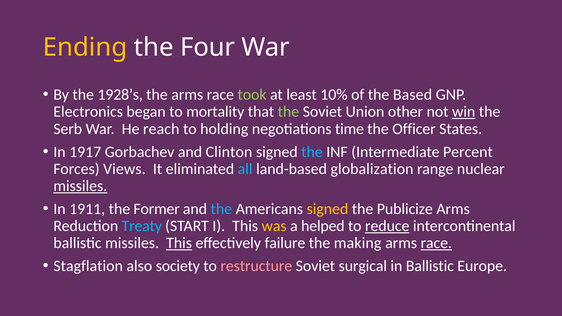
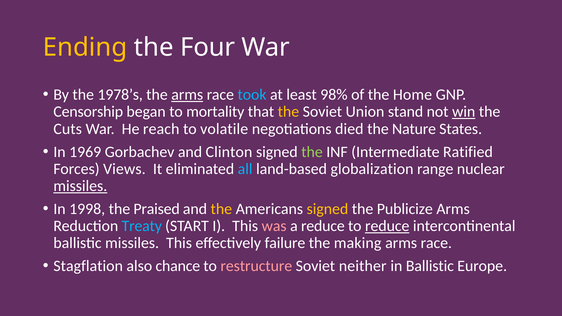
1928’s: 1928’s -> 1978’s (120, 95)
arms underline: none -> present (187, 95)
took colour: light green -> light blue (252, 95)
10%: 10% -> 98% (334, 95)
Based: Based -> Home (412, 95)
Electronics: Electronics -> Censorship (88, 112)
the colour: light green -> yellow (288, 112)
other: other -> stand (406, 112)
Serb: Serb -> Cuts (68, 129)
holding: holding -> volatile (224, 129)
time: time -> died (349, 129)
Officer: Officer -> Nature (414, 129)
1917: 1917 -> 1969 (85, 152)
the colour: light blue -> light green (312, 152)
Percent: Percent -> Ratified (468, 152)
1911: 1911 -> 1998 (87, 209)
Former: Former -> Praised (157, 209)
the colour: light blue -> yellow (221, 209)
was colour: yellow -> pink (274, 226)
a helped: helped -> reduce (323, 226)
This underline: present -> none (179, 243)
race underline: present -> none (436, 243)
society: society -> chance (178, 266)
surgical: surgical -> neither (363, 266)
